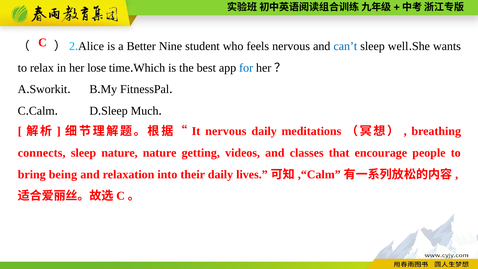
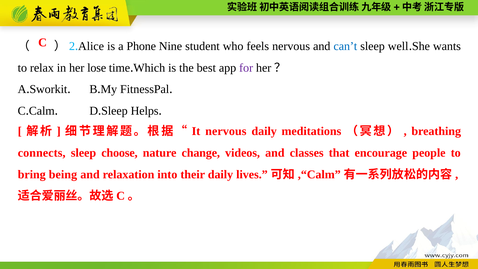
Better: Better -> Phone (141, 46)
for colour: blue -> purple (246, 68)
Much: Much -> Helps (145, 111)
sleep nature: nature -> choose (119, 153)
getting: getting -> change (201, 153)
